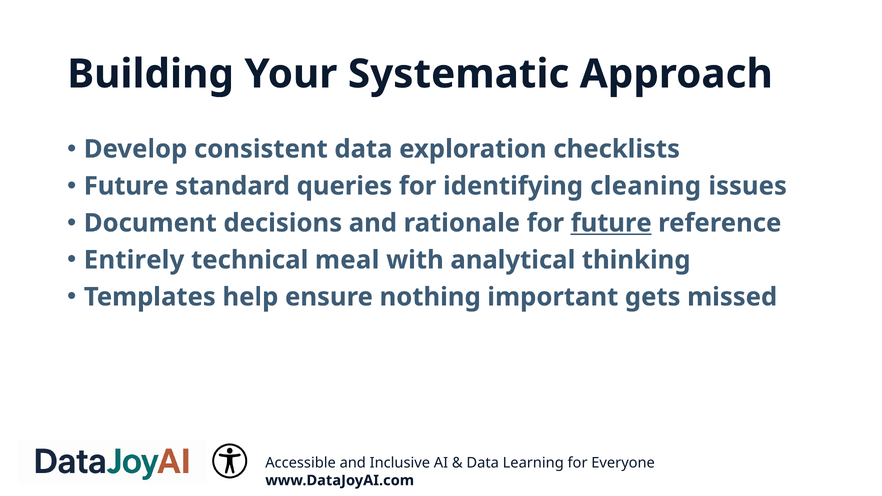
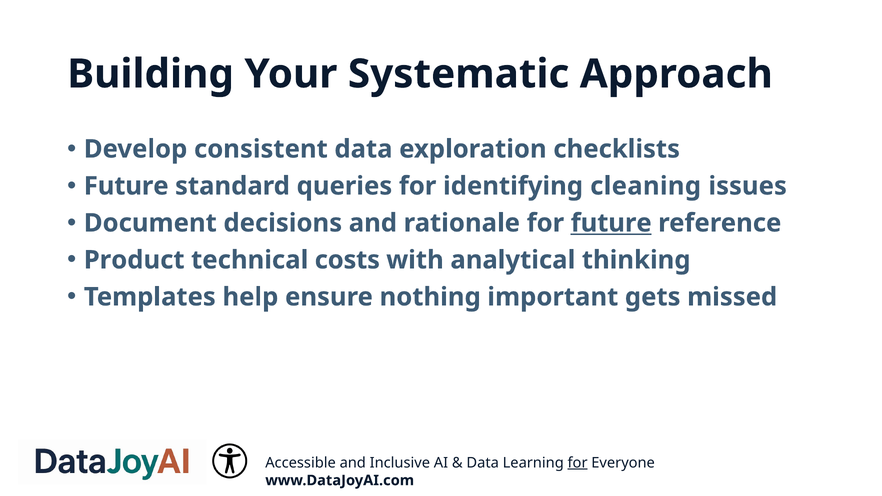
Entirely: Entirely -> Product (134, 260)
meal: meal -> costs (347, 260)
for underline: none -> present (578, 463)
